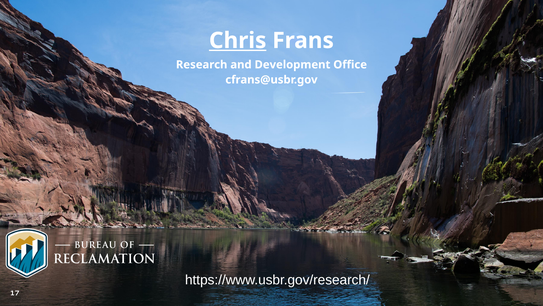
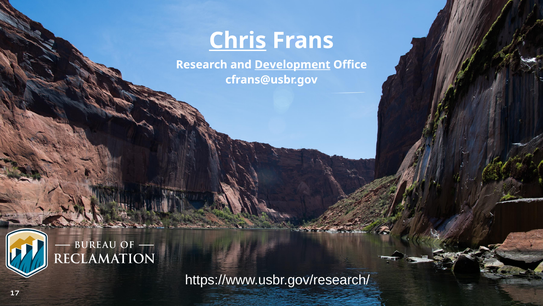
Development underline: none -> present (292, 65)
